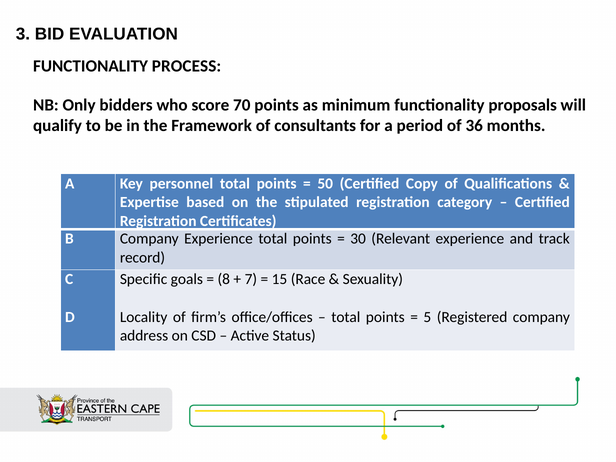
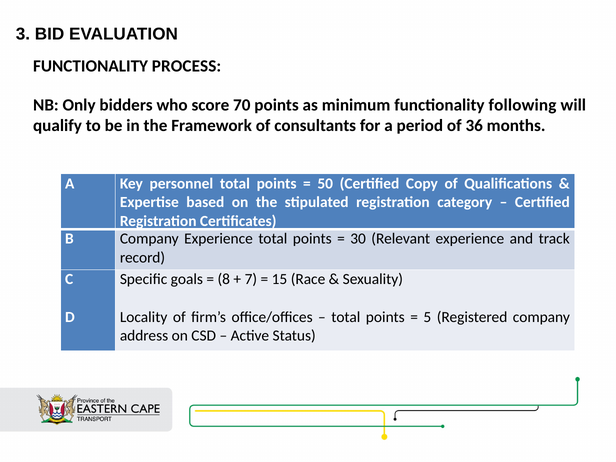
proposals: proposals -> following (523, 105)
